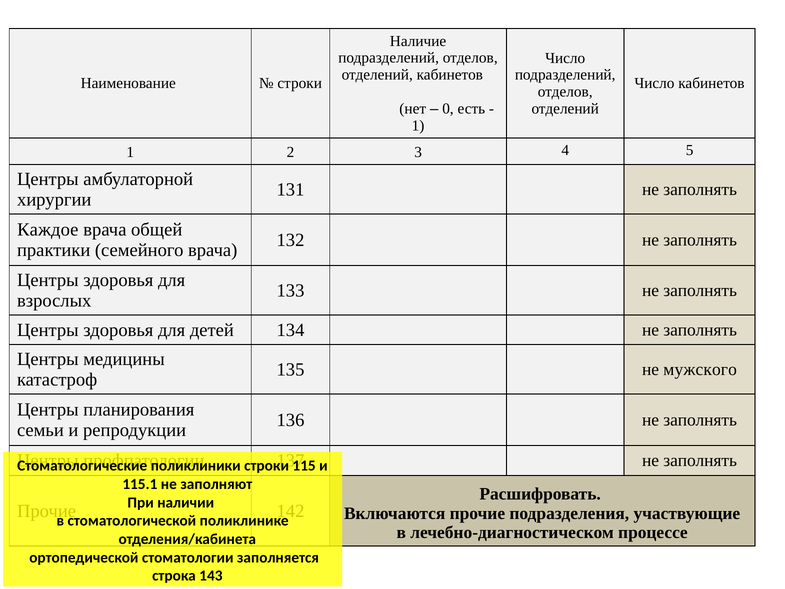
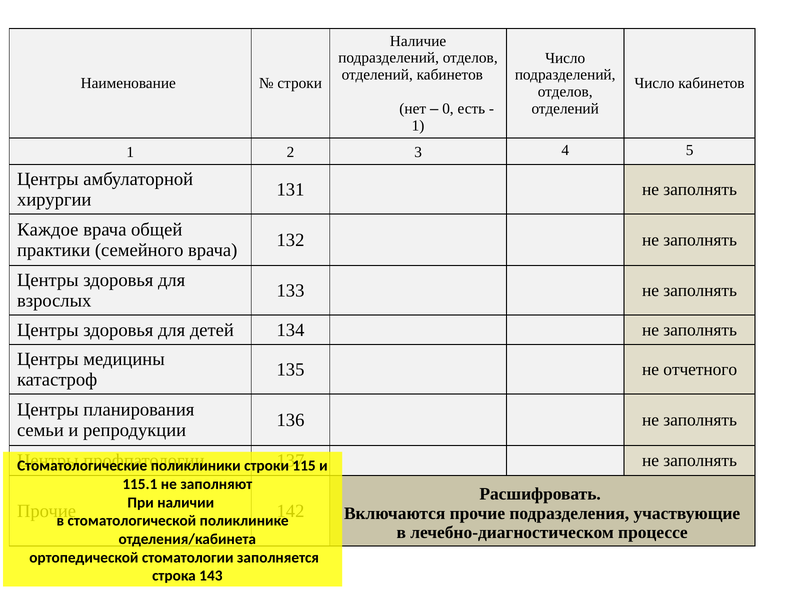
мужского: мужского -> отчетного (700, 369)
